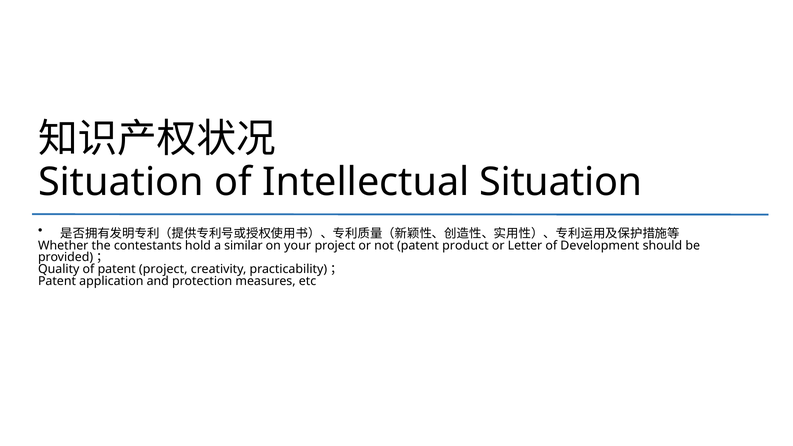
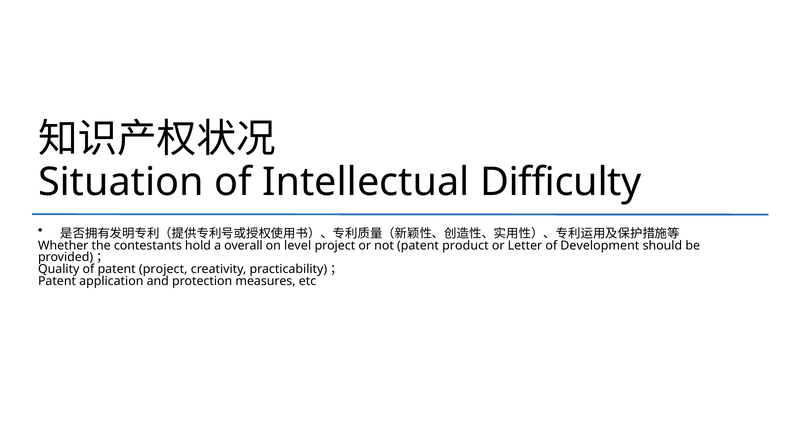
Intellectual Situation: Situation -> Difficulty (561, 182)
similar: similar -> overall (243, 245)
your: your -> level (298, 245)
